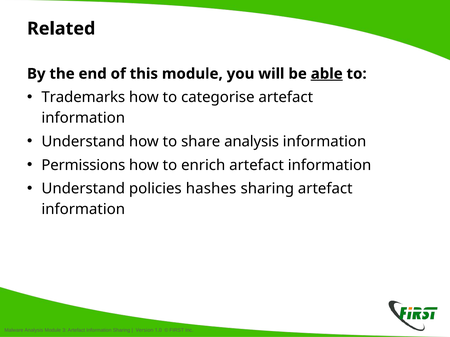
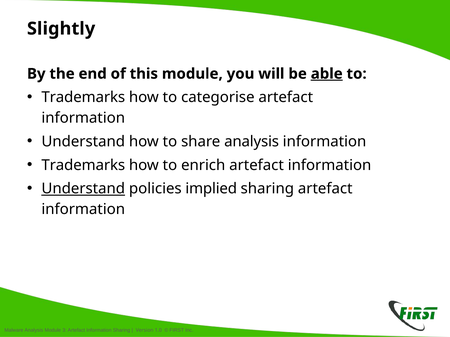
Related: Related -> Slightly (61, 29)
Permissions: Permissions -> Trademarks (83, 165)
Understand underline: none -> present (83, 189)
hashes: hashes -> implied (211, 189)
